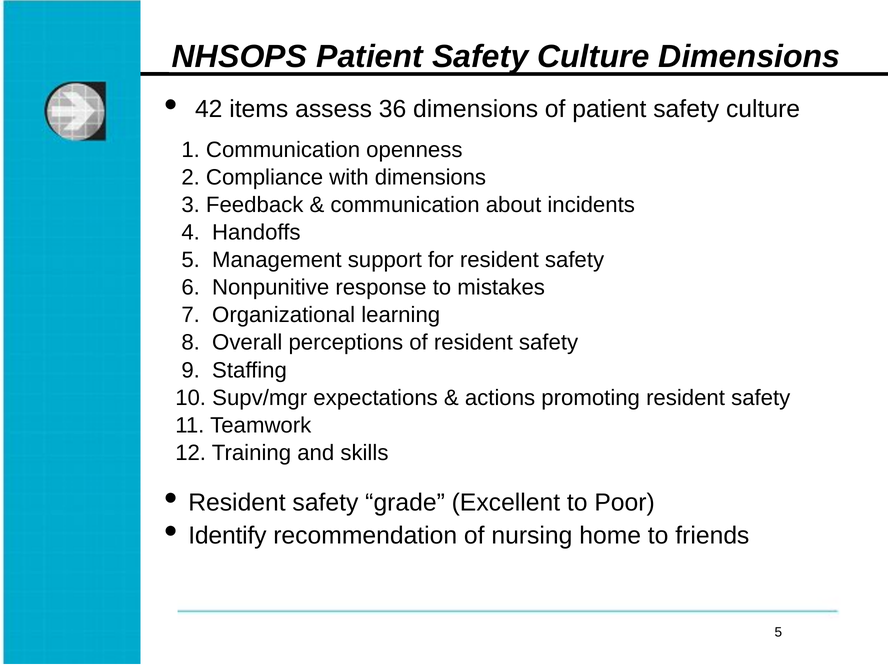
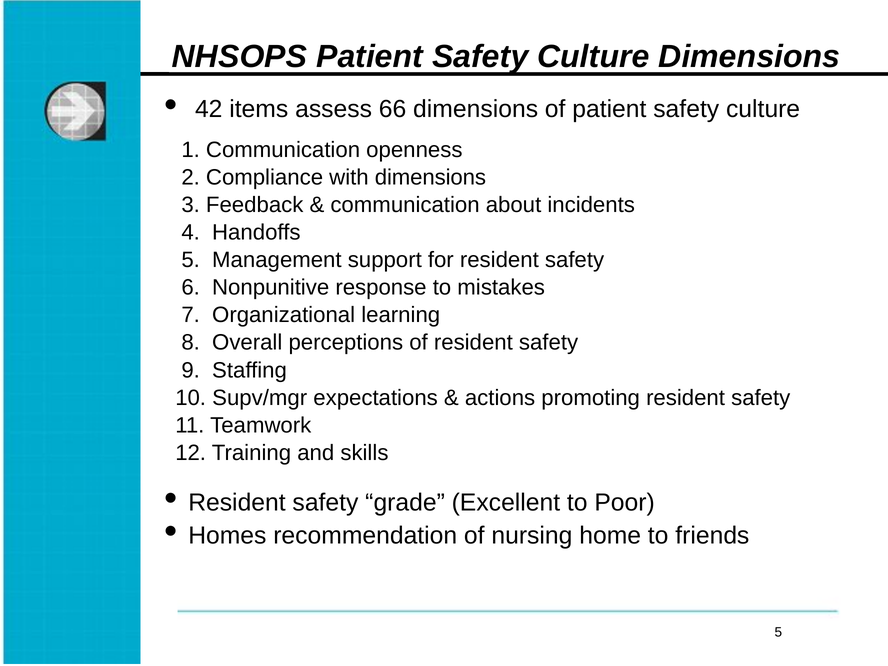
36: 36 -> 66 (393, 109)
Identify: Identify -> Homes (227, 536)
